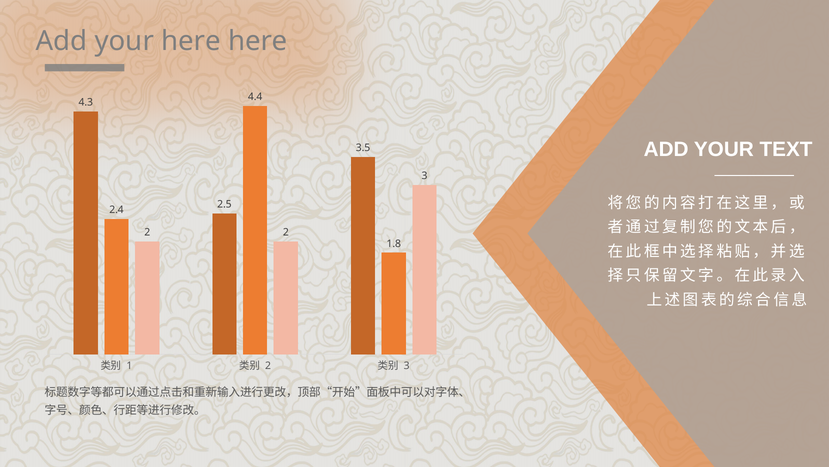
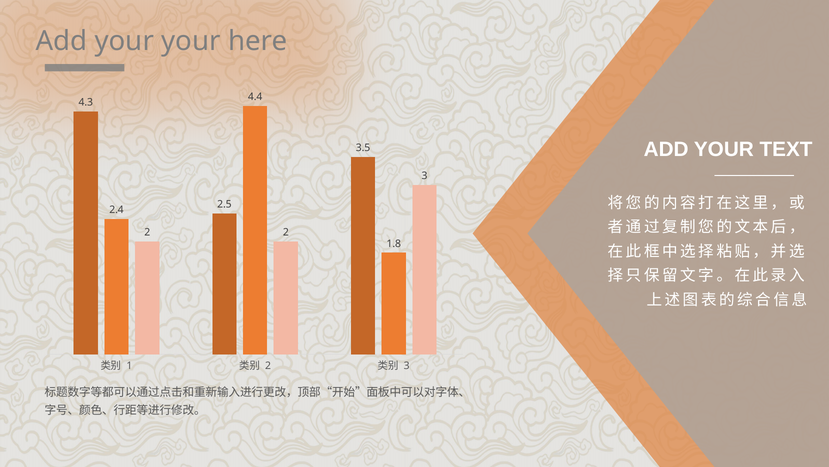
your here: here -> your (191, 41)
